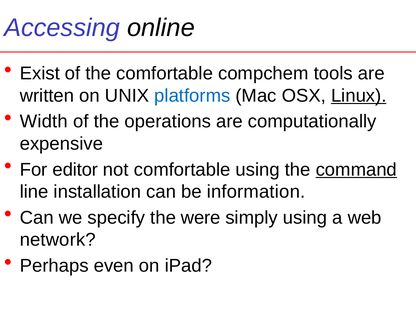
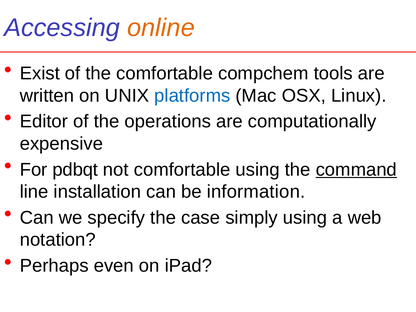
online colour: black -> orange (161, 28)
Linux underline: present -> none (359, 96)
Width: Width -> Editor (44, 121)
editor: editor -> pdbqt (75, 170)
were: were -> case (201, 218)
network: network -> notation (58, 240)
